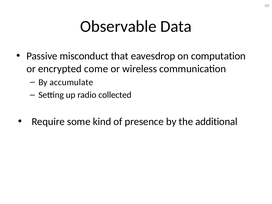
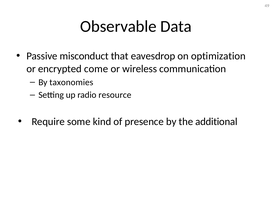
computation: computation -> optimization (218, 56)
accumulate: accumulate -> taxonomies (71, 82)
collected: collected -> resource (115, 95)
